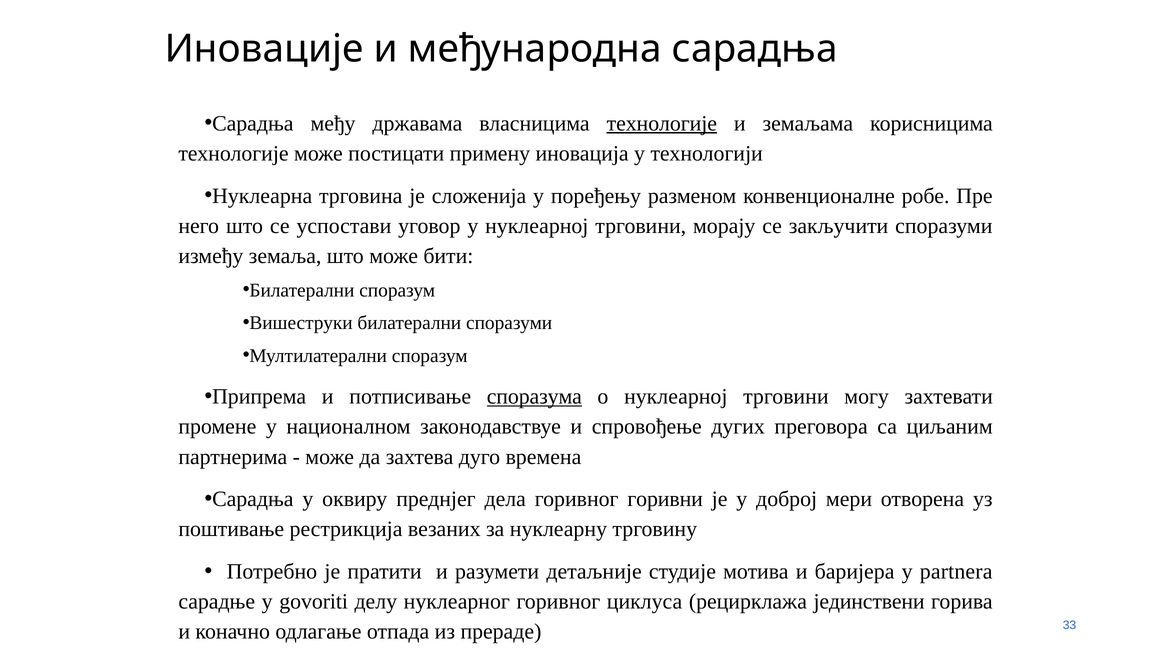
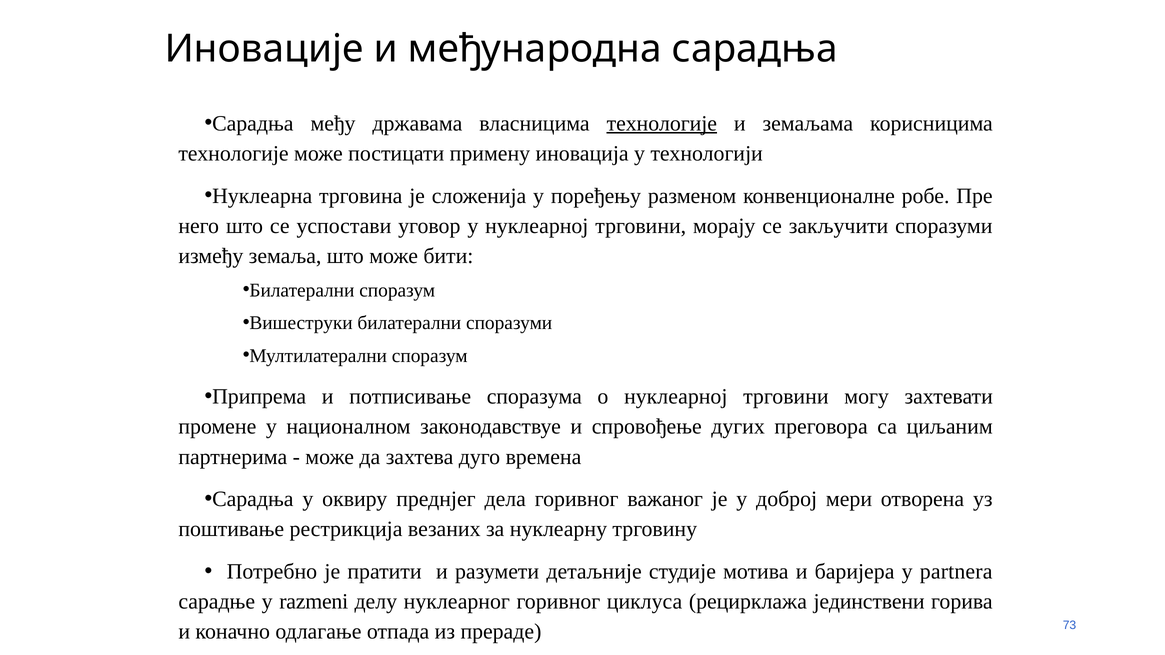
споразума underline: present -> none (534, 397)
горивни: горивни -> важаног (665, 499)
govoriti: govoriti -> razmeni (314, 602)
33: 33 -> 73 (1070, 626)
